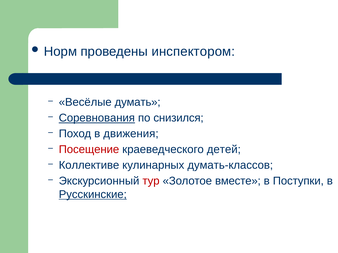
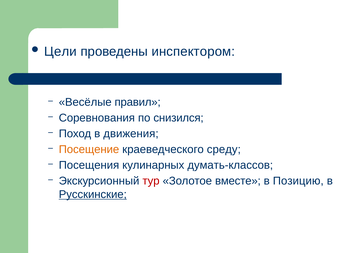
Норм: Норм -> Цели (60, 52)
думать: думать -> правил (138, 102)
Соревнования underline: present -> none (97, 118)
Посещение colour: red -> orange (89, 150)
детей: детей -> среду (224, 150)
Коллективе: Коллективе -> Посещения (89, 166)
Поступки: Поступки -> Позицию (298, 181)
